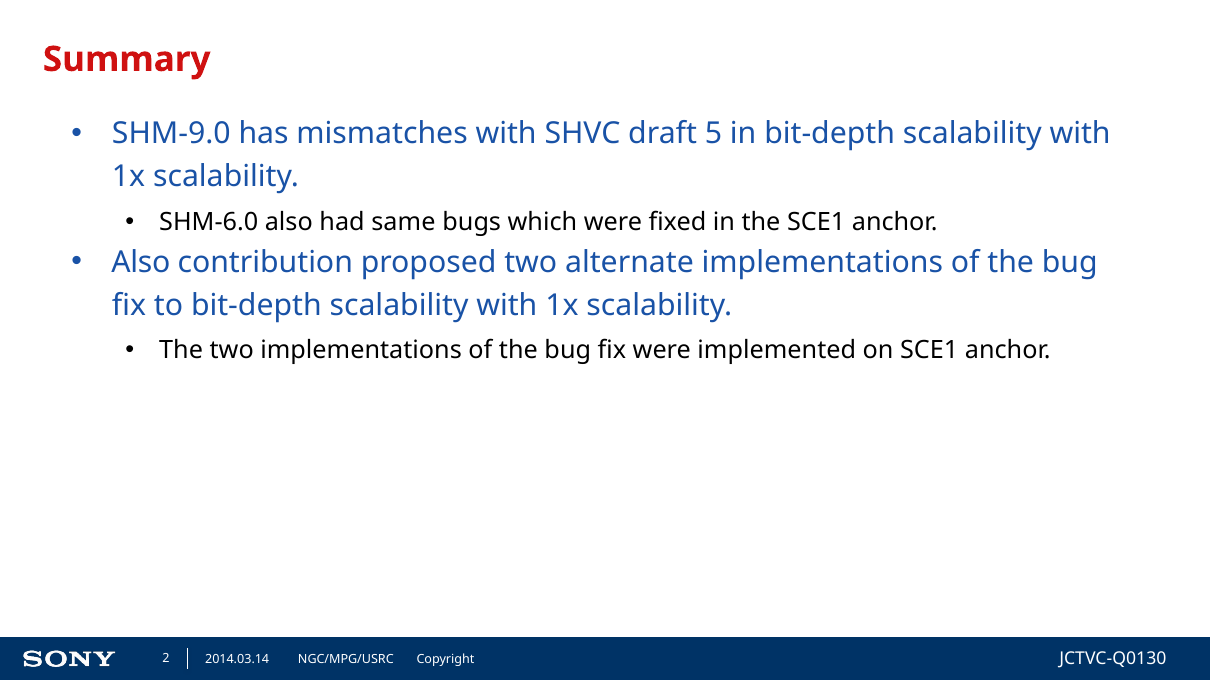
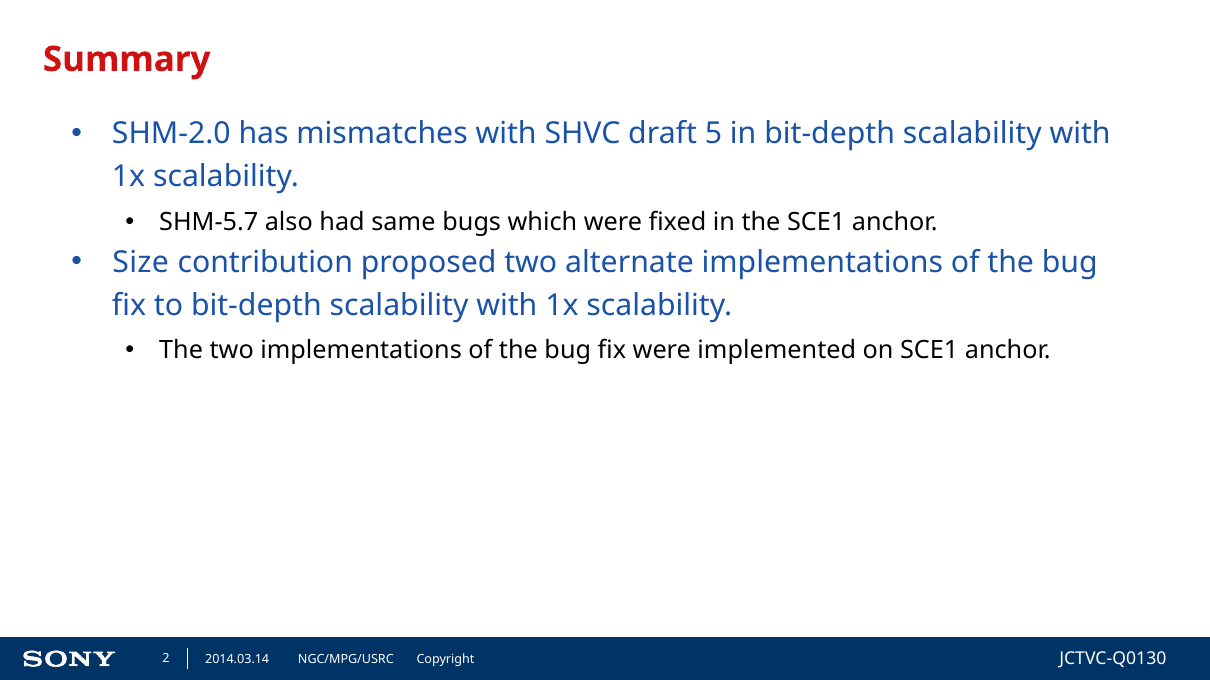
SHM-9.0: SHM-9.0 -> SHM-2.0 (171, 134)
SHM-6.0: SHM-6.0 -> SHM-5.7 (209, 222)
Also: Also -> Size (141, 262)
